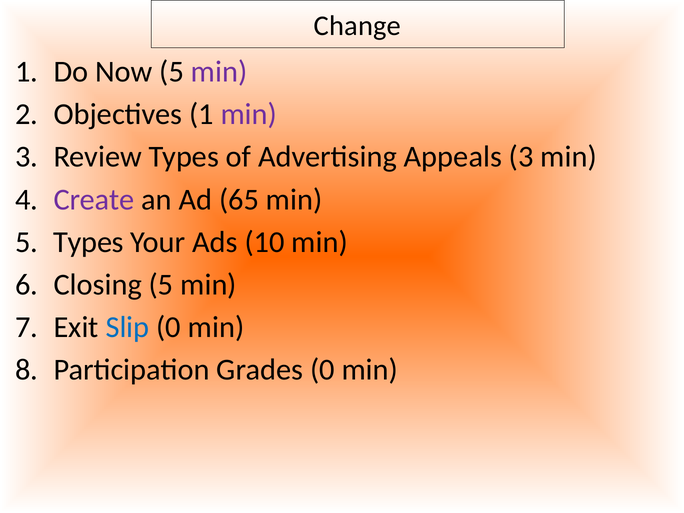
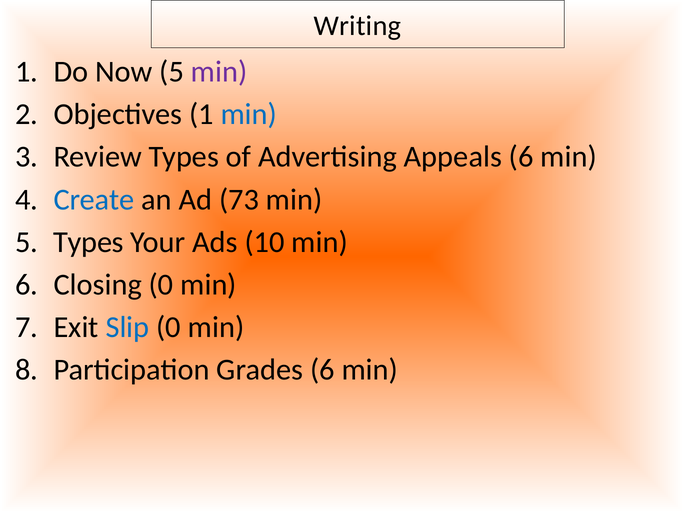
Change: Change -> Writing (357, 26)
min colour: purple -> blue (249, 114)
Appeals 3: 3 -> 6 (521, 157)
Create colour: purple -> blue (94, 199)
65: 65 -> 73 (239, 199)
Closing 5: 5 -> 0 (161, 285)
Grades 0: 0 -> 6 (322, 370)
